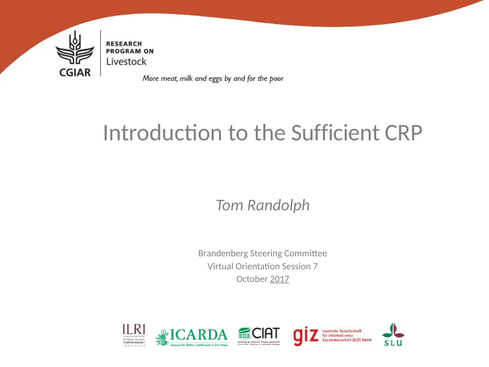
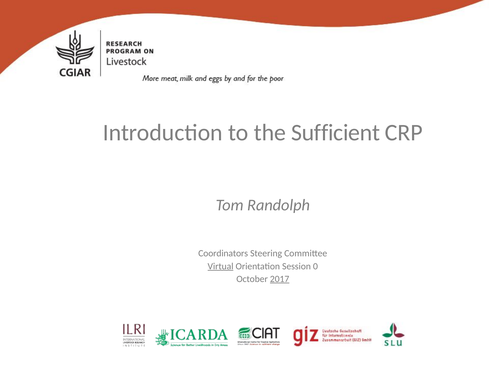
Brandenberg: Brandenberg -> Coordinators (223, 253)
Virtual underline: none -> present (221, 266)
7: 7 -> 0 (315, 266)
